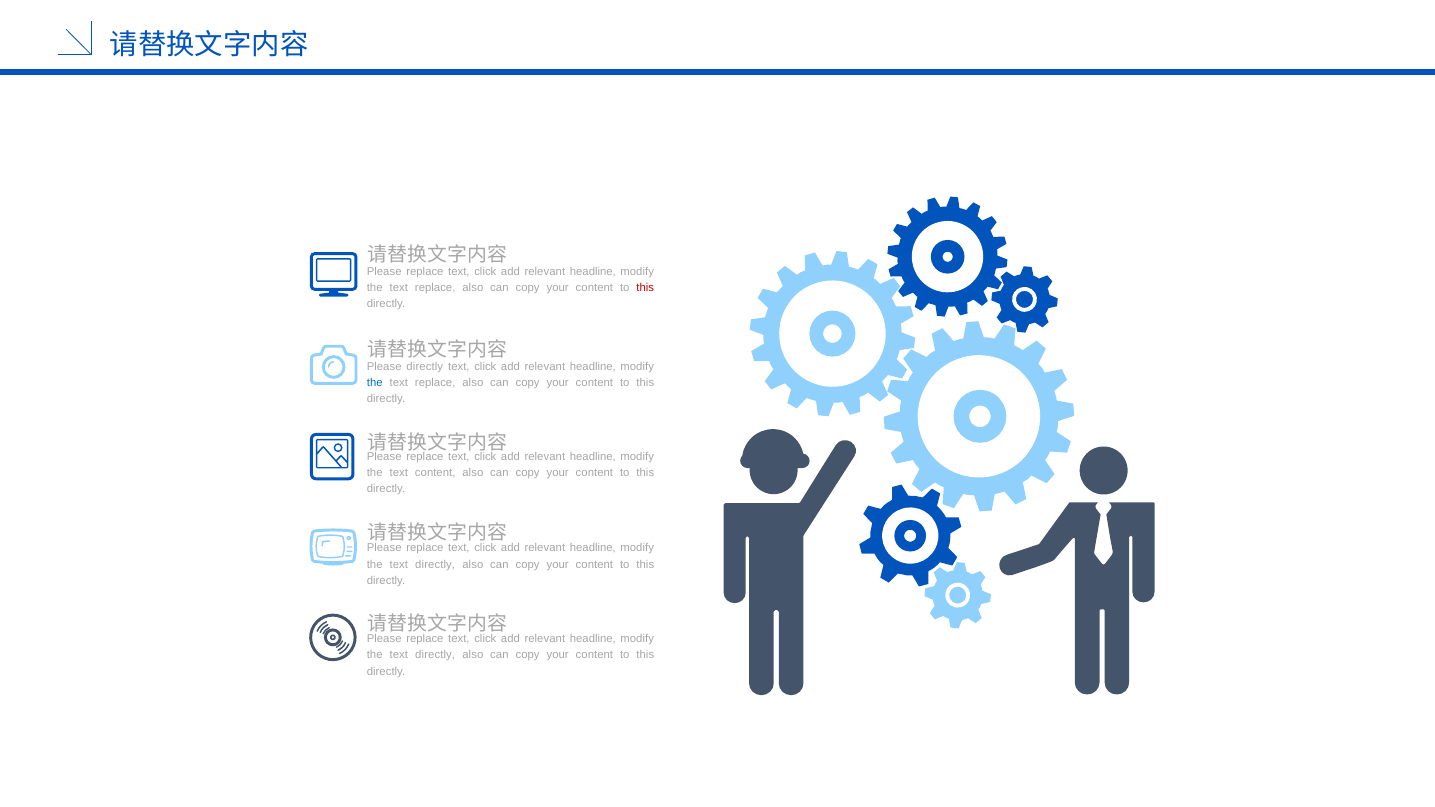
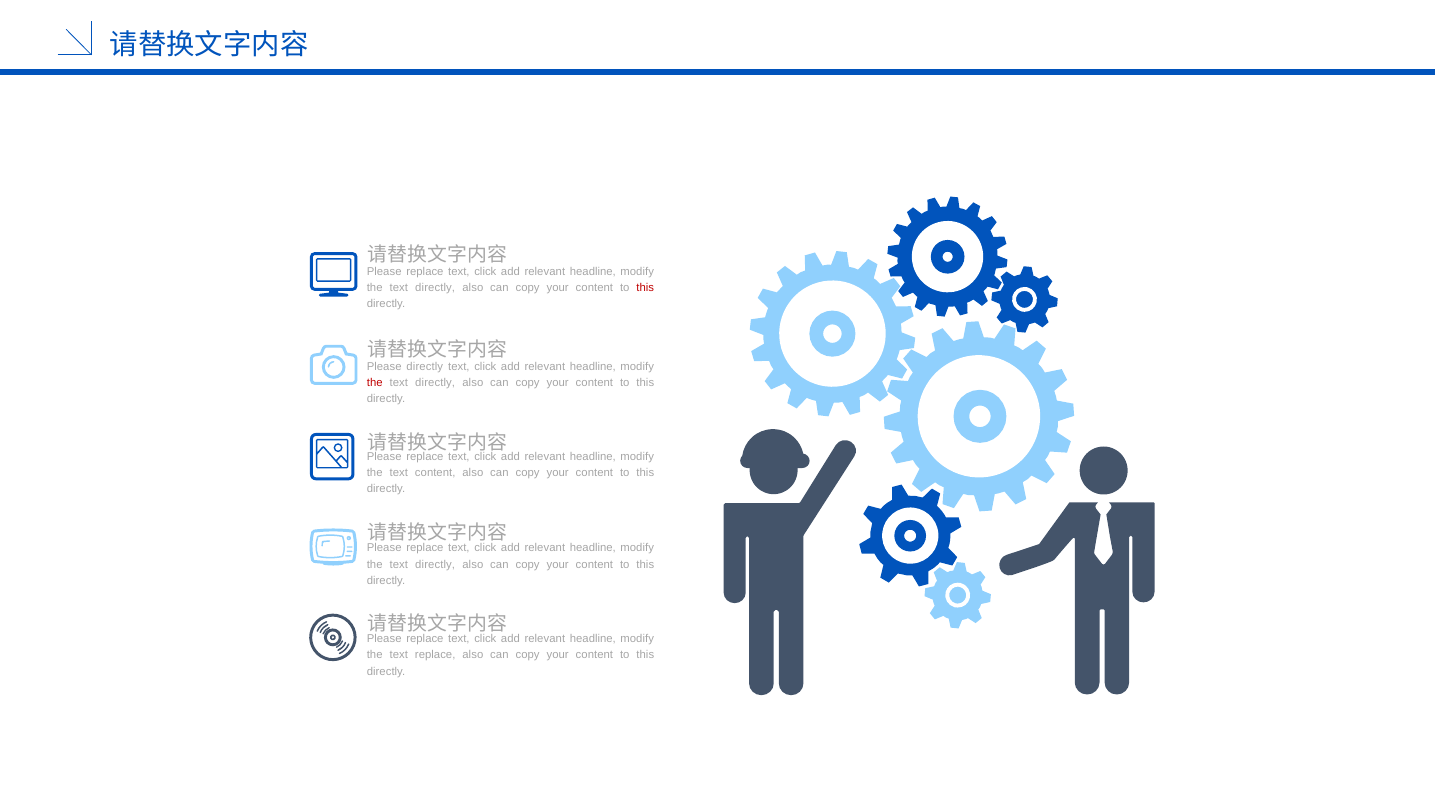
replace: replace -> directly (435, 288)
the colour: blue -> red (375, 383)
replace: replace -> directly (435, 383)
directly: directly -> replace (435, 655)
